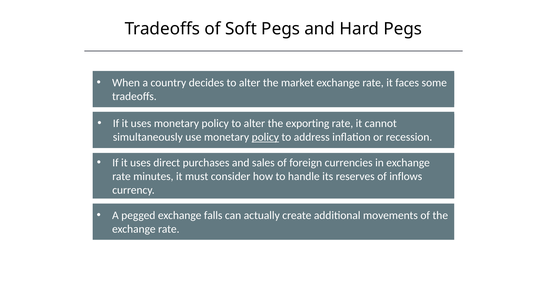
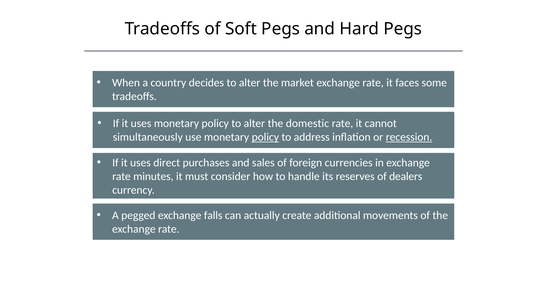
exporting: exporting -> domestic (307, 123)
recession underline: none -> present (409, 137)
inflows: inflows -> dealers (406, 176)
